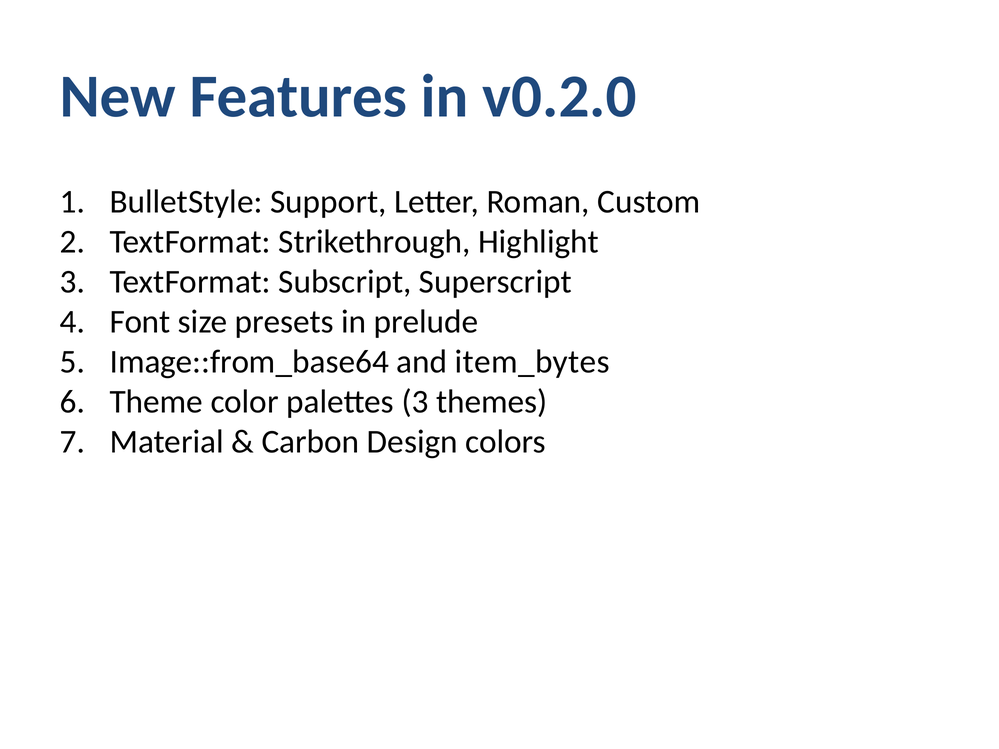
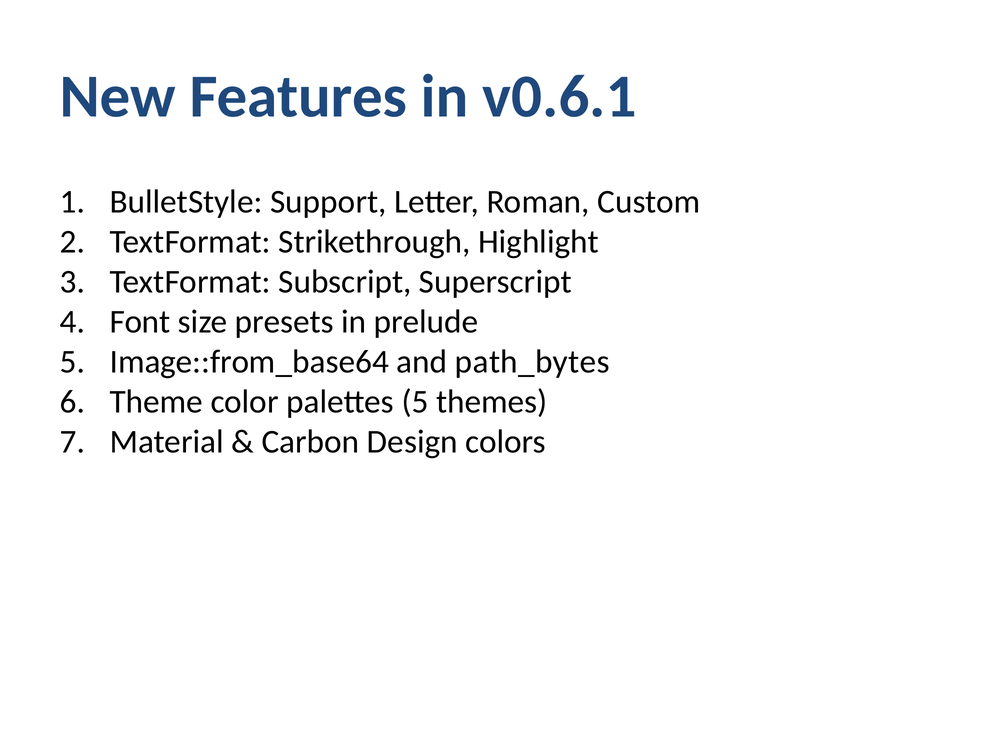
v0.2.0: v0.2.0 -> v0.6.1 (560, 97)
item_bytes: item_bytes -> path_bytes (532, 362)
palettes 3: 3 -> 5 (415, 402)
